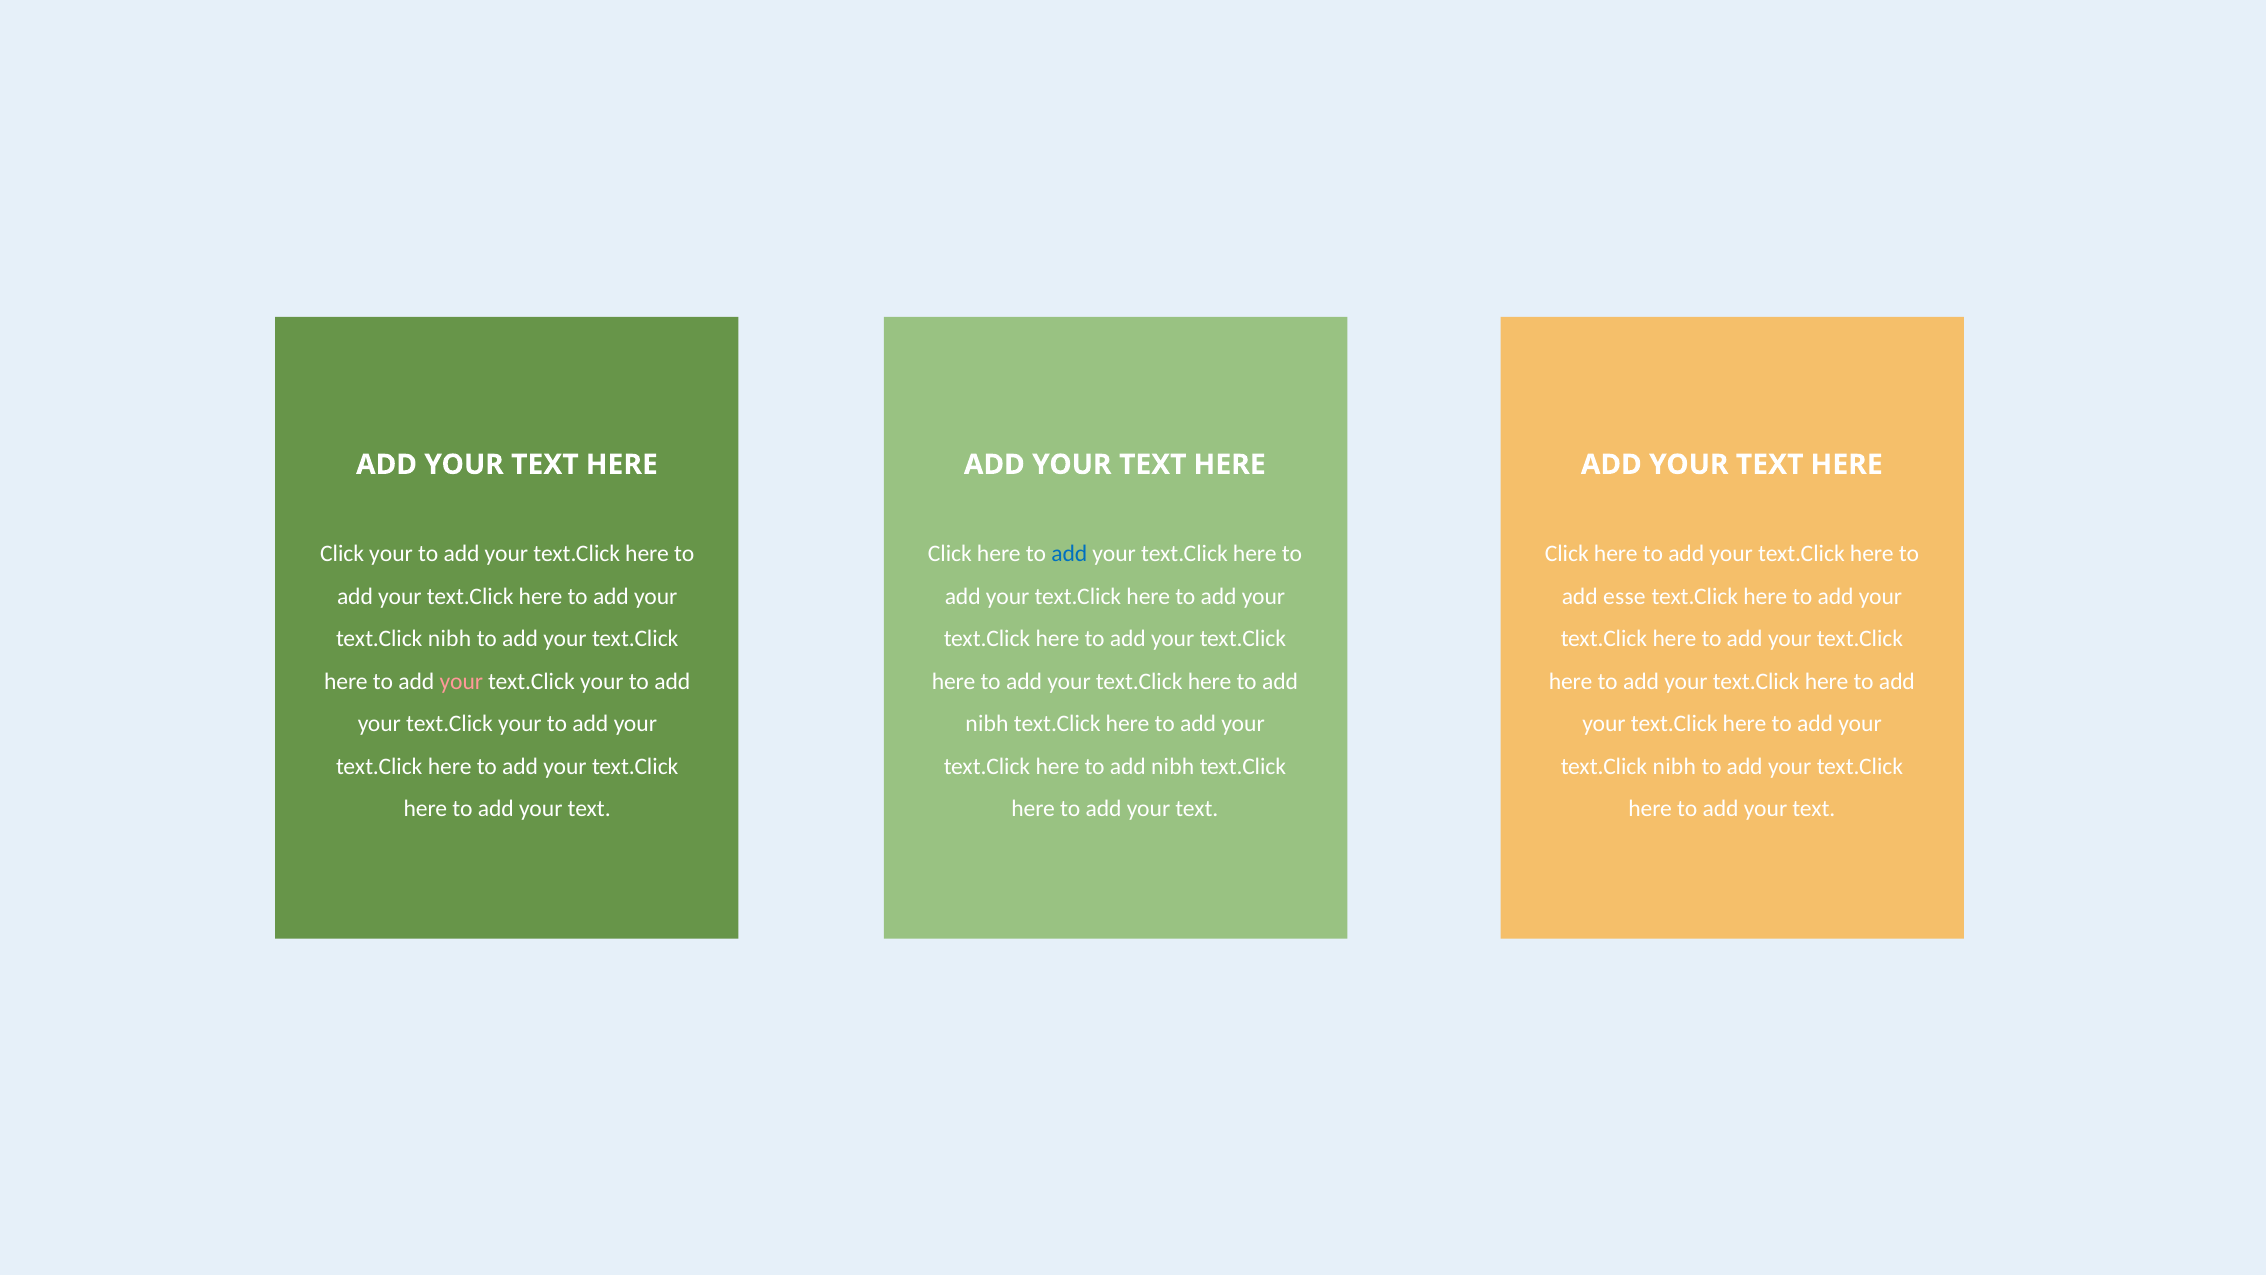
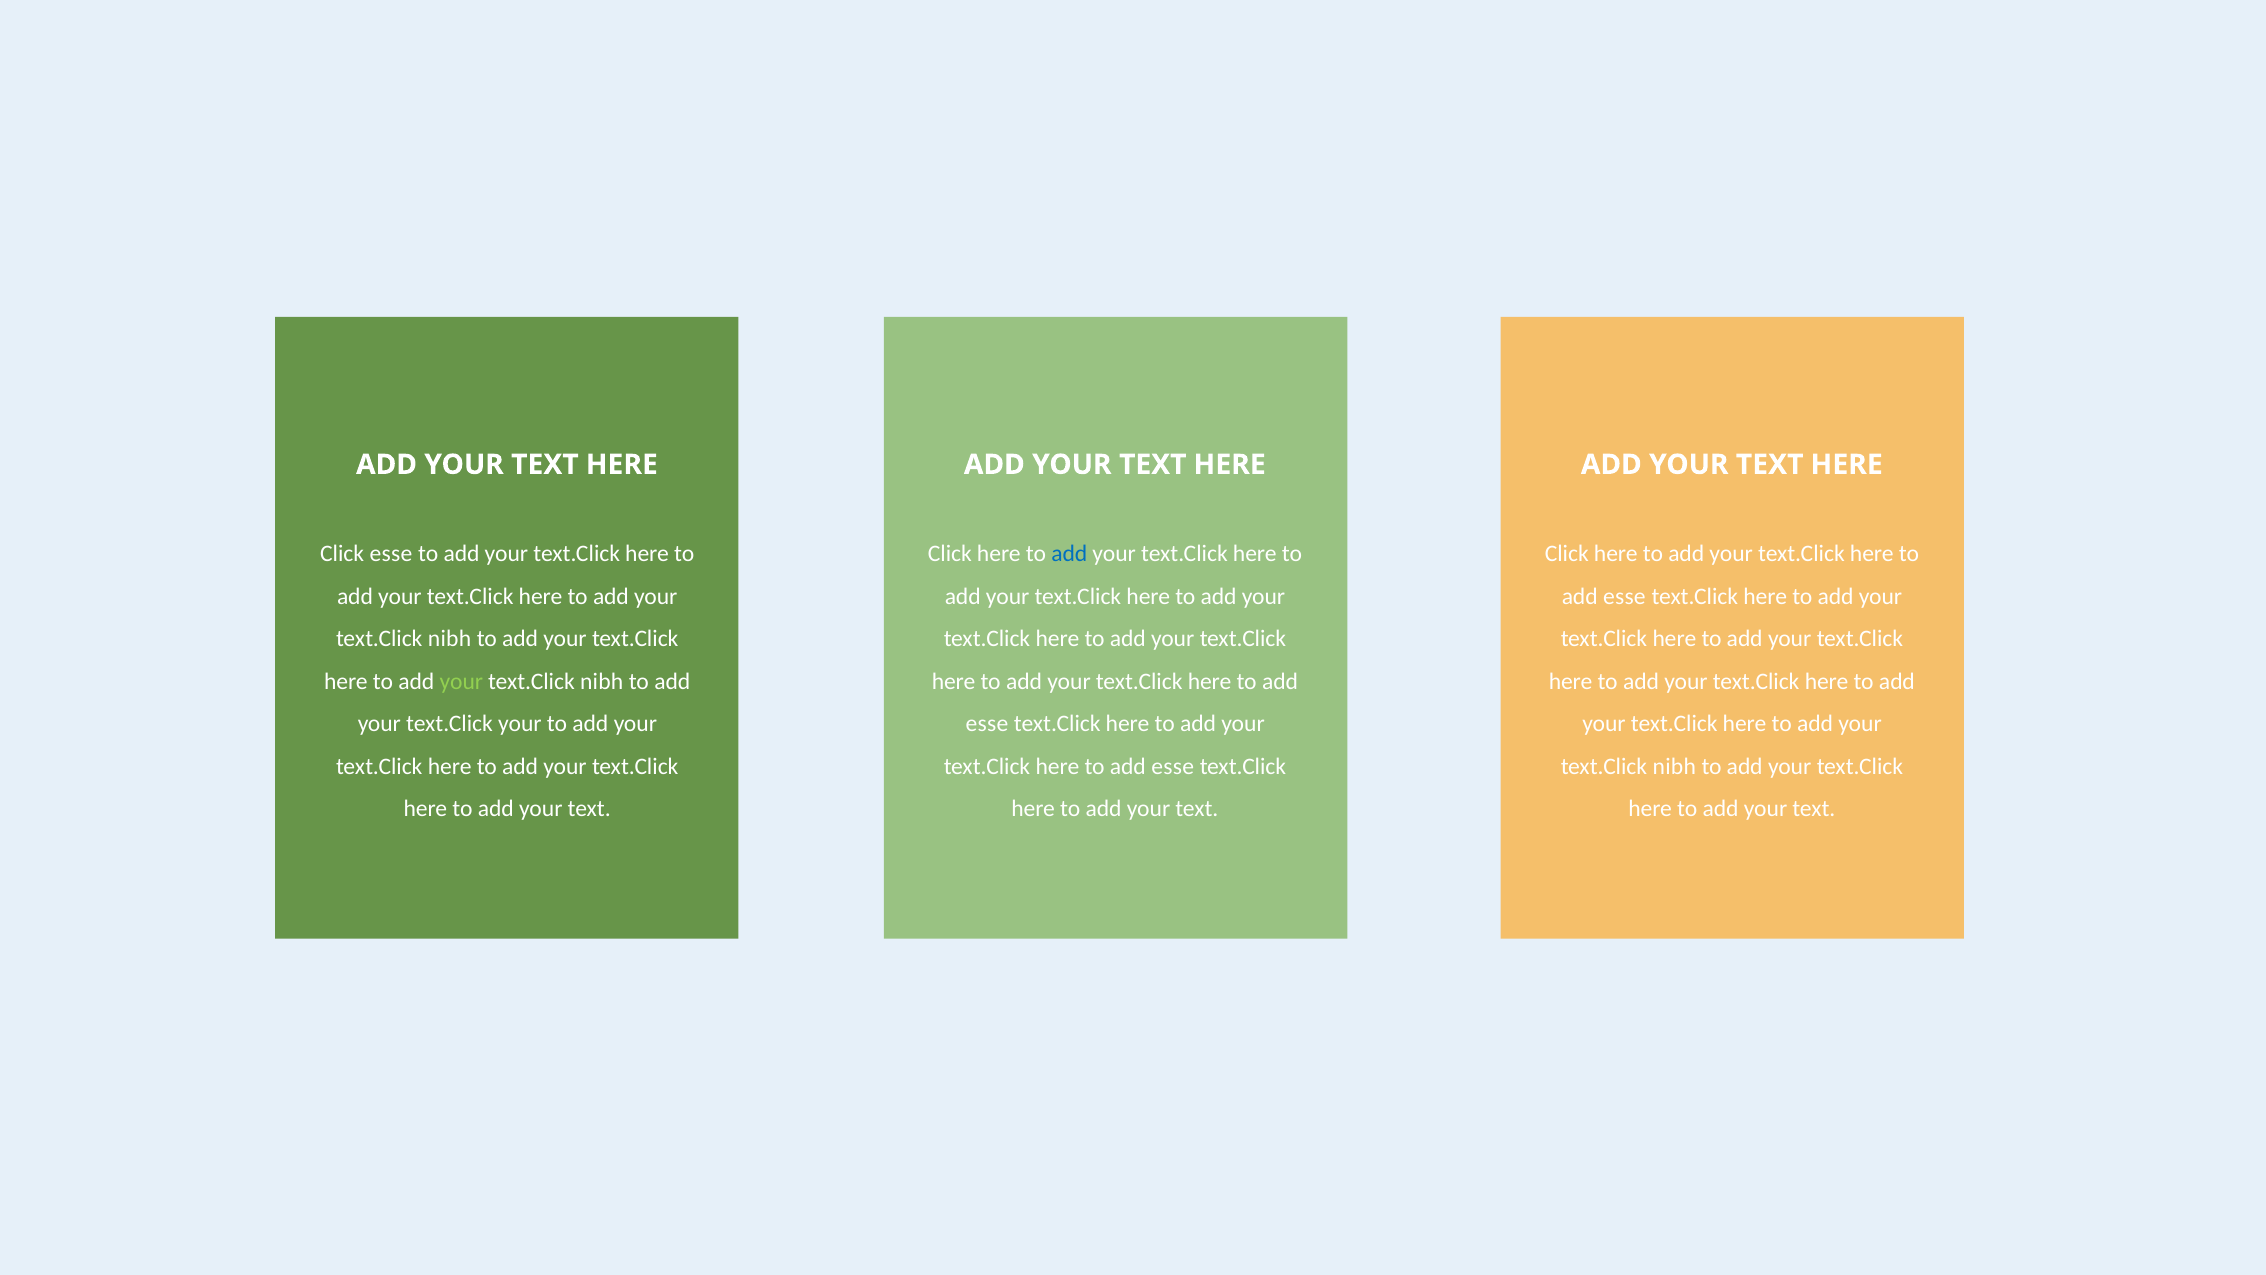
Click your: your -> esse (391, 554)
your colour: pink -> light green (461, 681)
your: your -> nibh (602, 681)
nibh: nibh -> esse (987, 724)
nibh: nibh -> esse (1173, 766)
